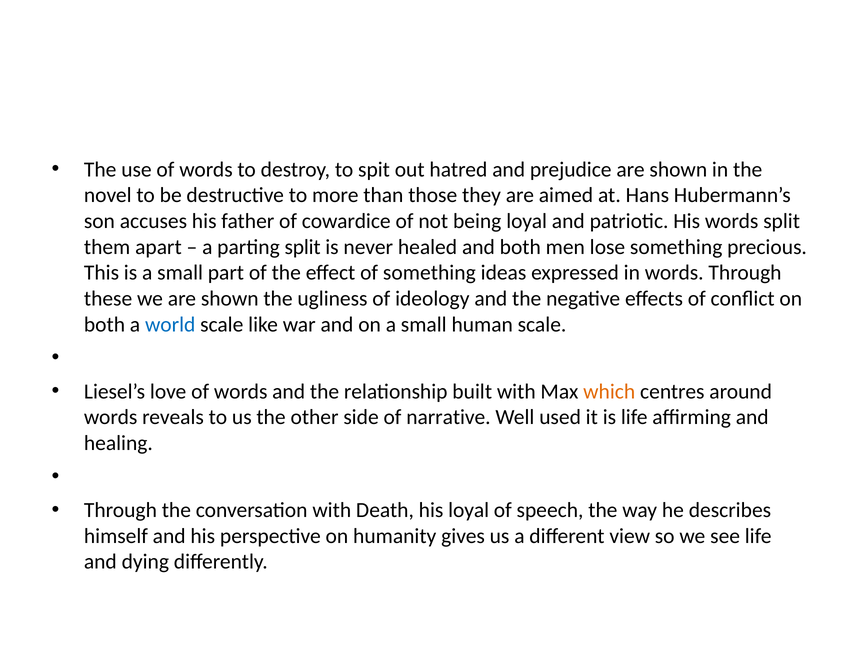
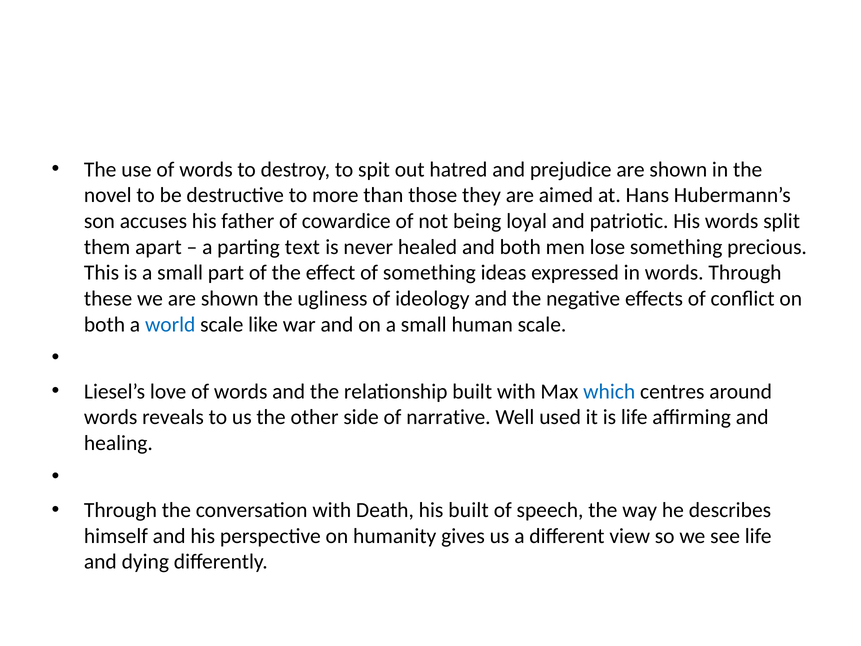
parting split: split -> text (302, 247)
which colour: orange -> blue (609, 391)
his loyal: loyal -> built (469, 510)
